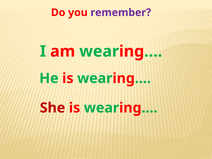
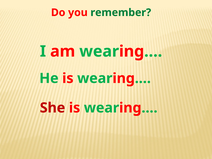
remember colour: purple -> green (121, 13)
